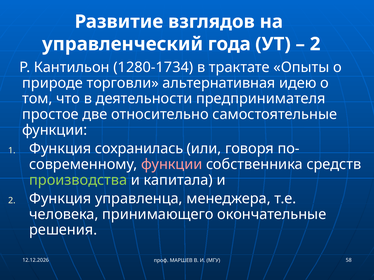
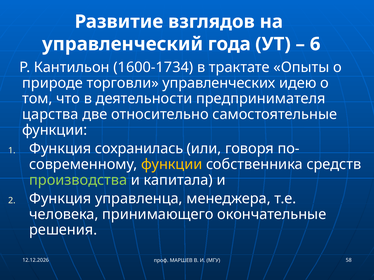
2: 2 -> 6 (315, 44)
1280-1734: 1280-1734 -> 1600-1734 (153, 67)
альтернативная: альтернативная -> управленческих (219, 83)
простое: простое -> царства (50, 115)
функции colour: pink -> yellow (172, 165)
